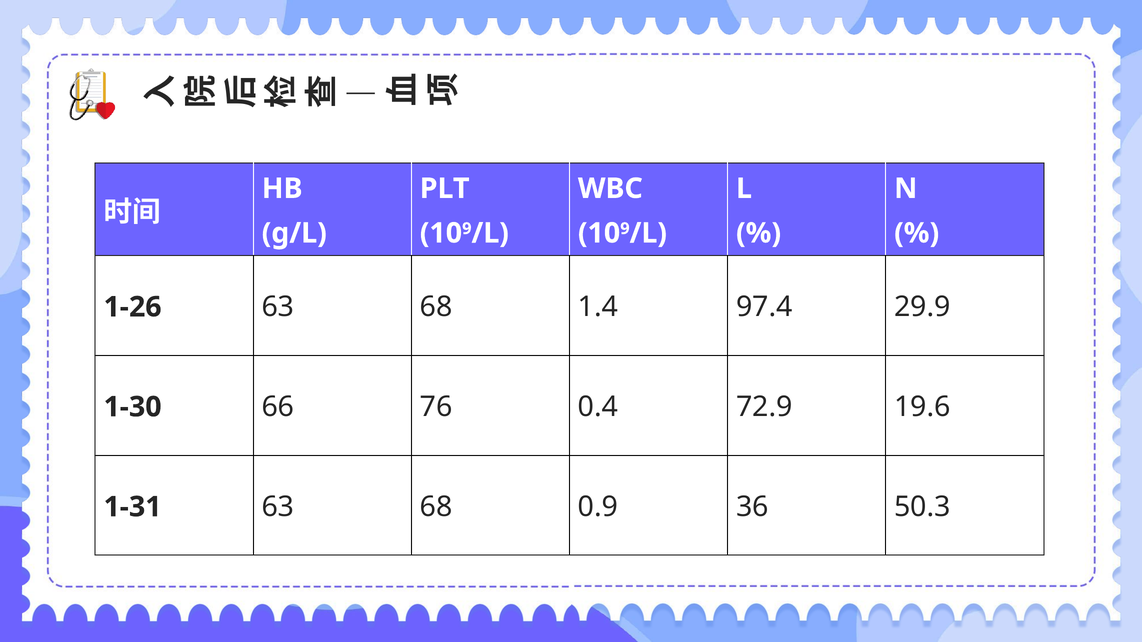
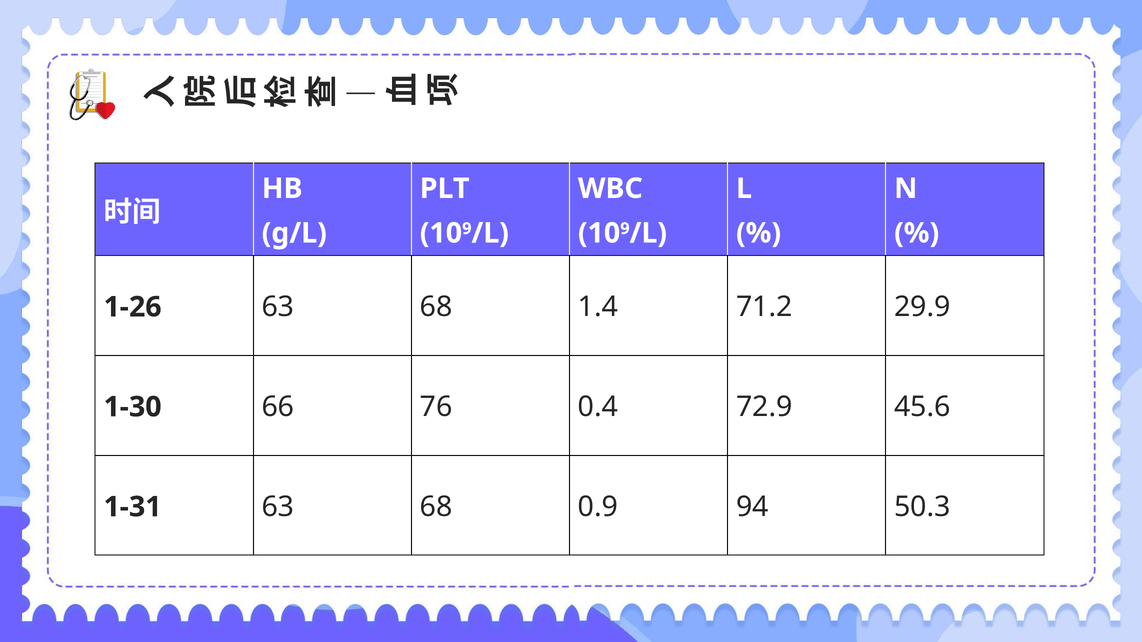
97.4: 97.4 -> 71.2 (764, 307)
19.6: 19.6 -> 45.6 (922, 407)
36: 36 -> 94 (752, 507)
